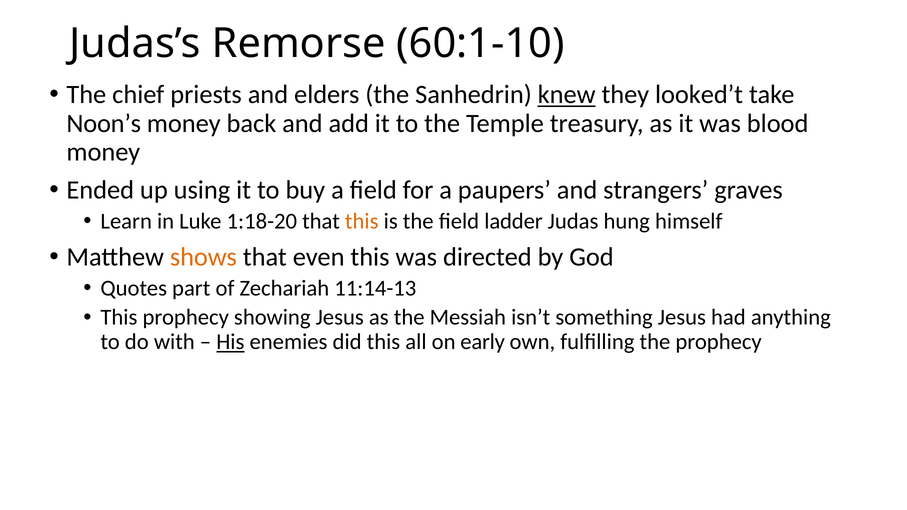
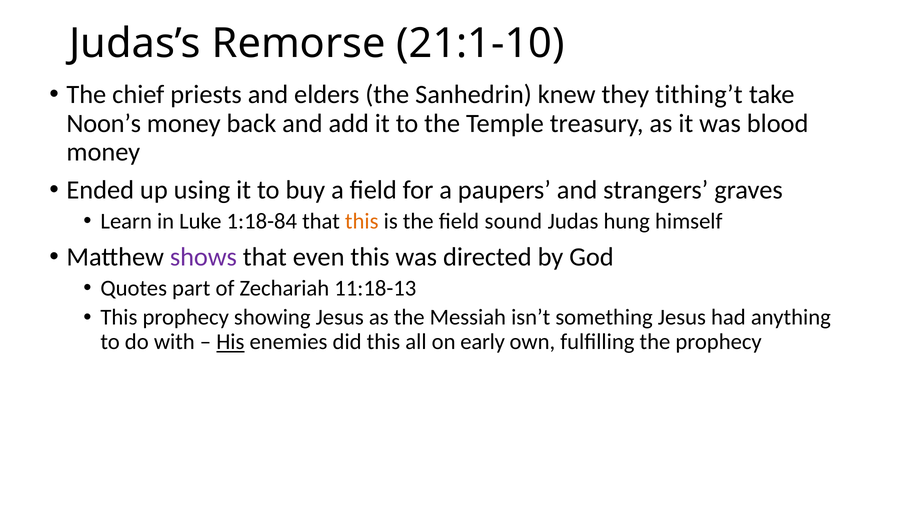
60:1-10: 60:1-10 -> 21:1-10 (480, 44)
knew underline: present -> none (567, 95)
looked’t: looked’t -> tithing’t (699, 95)
1:18-20: 1:18-20 -> 1:18-84 (262, 221)
ladder: ladder -> sound (513, 221)
shows colour: orange -> purple (203, 257)
11:14-13: 11:14-13 -> 11:18-13 (375, 288)
